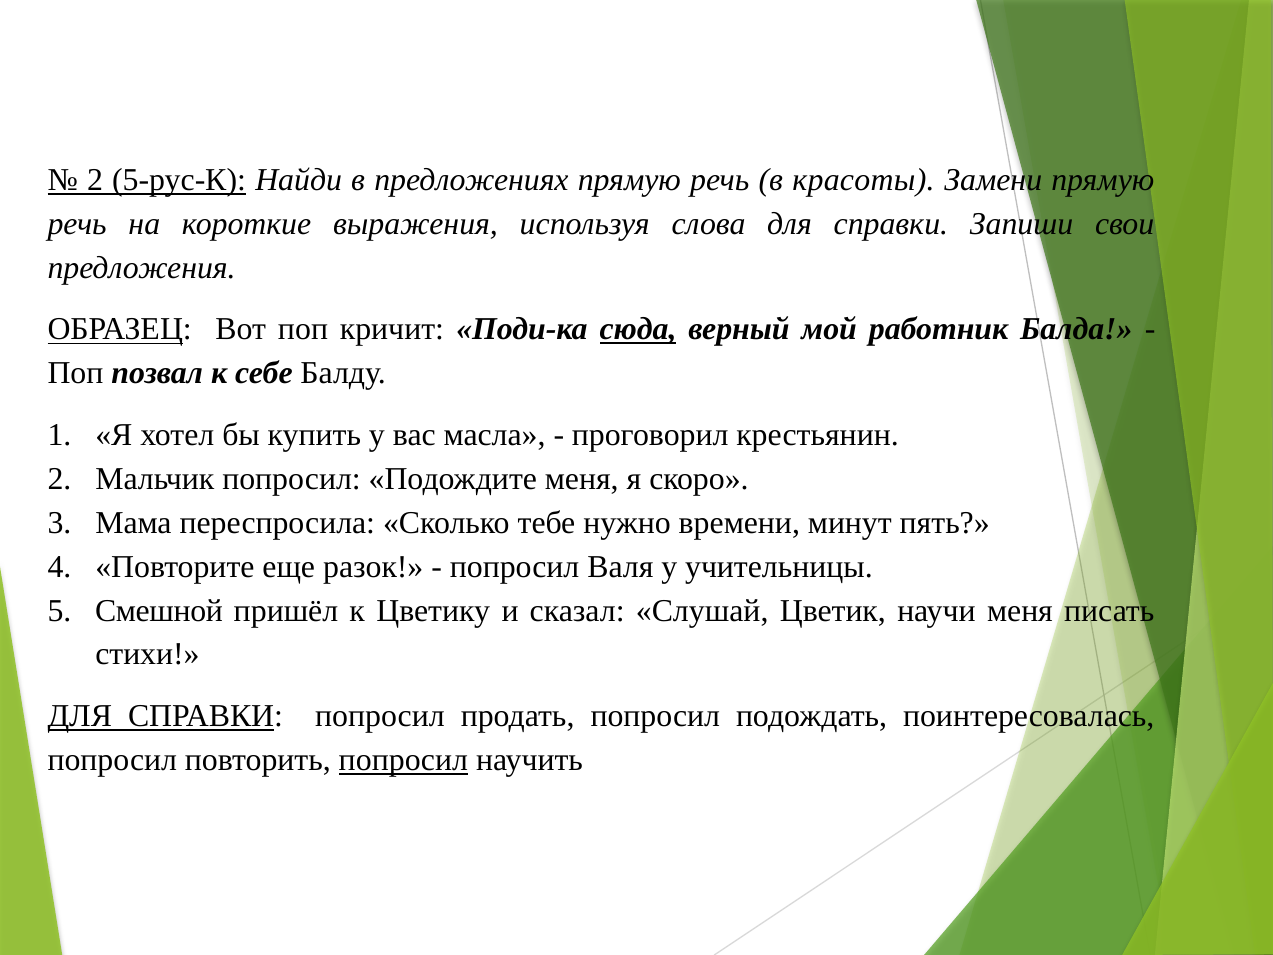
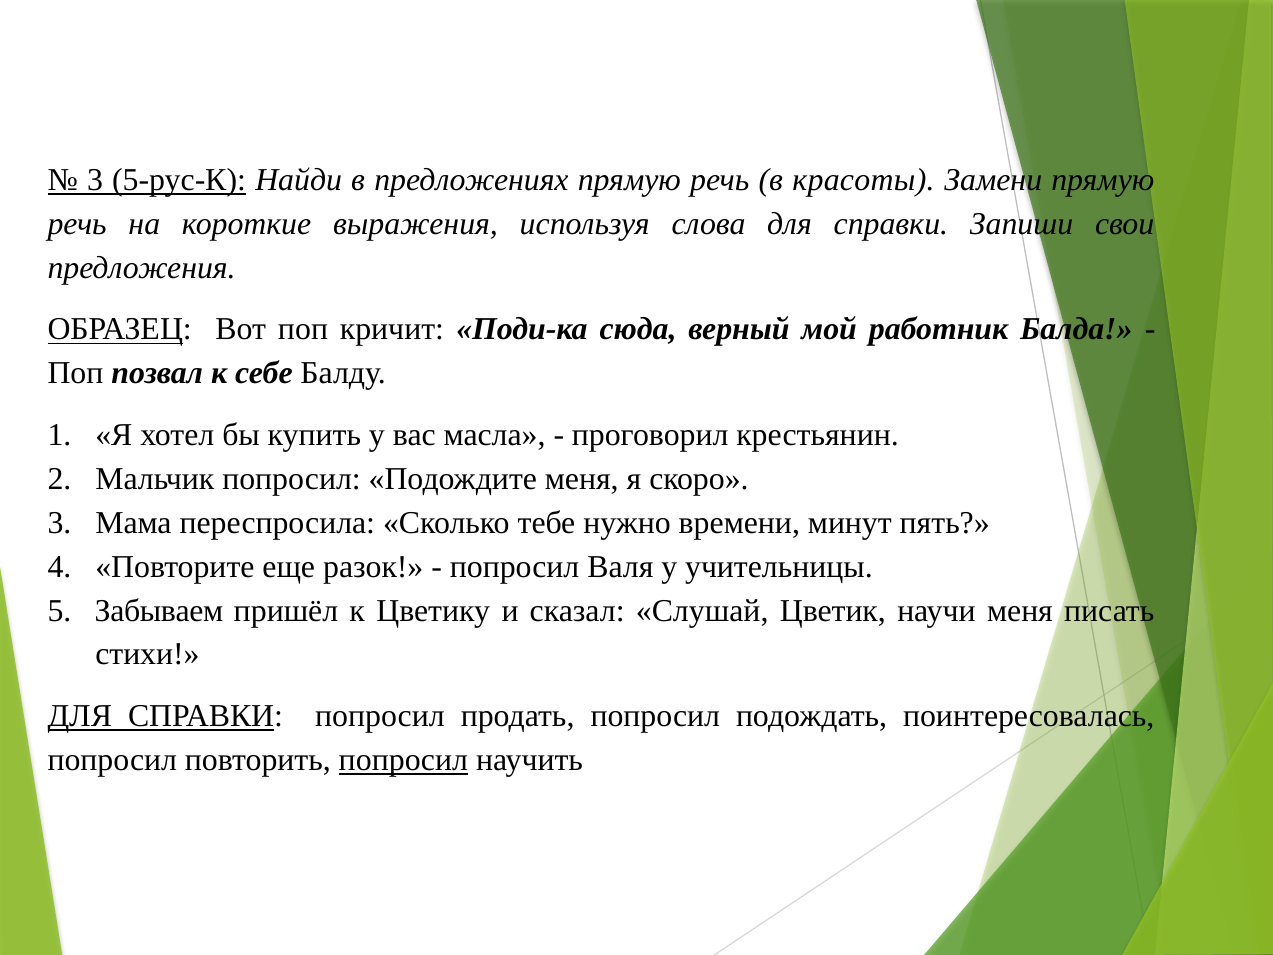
2: 2 -> 3 (95, 180)
сюда underline: present -> none (638, 329)
Смешной: Смешной -> Забываем (159, 610)
